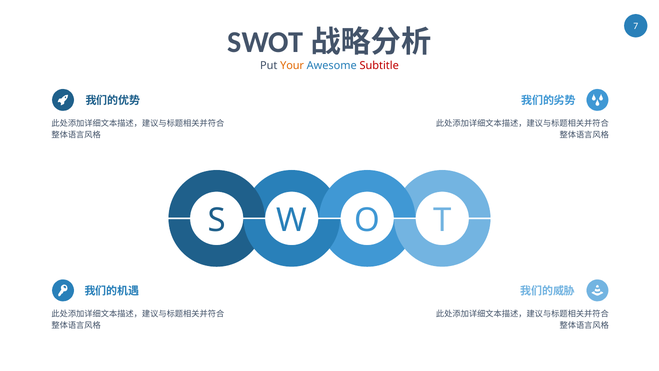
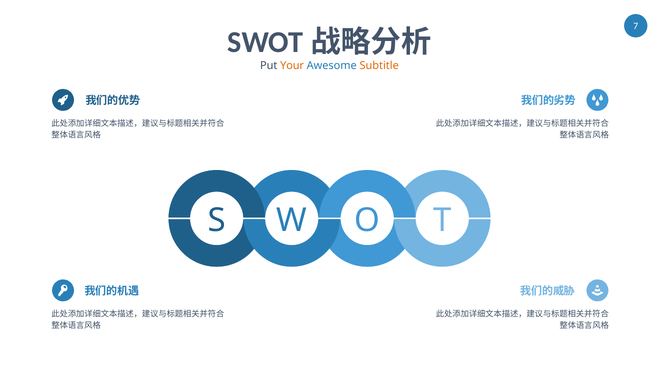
Subtitle colour: red -> orange (379, 66)
